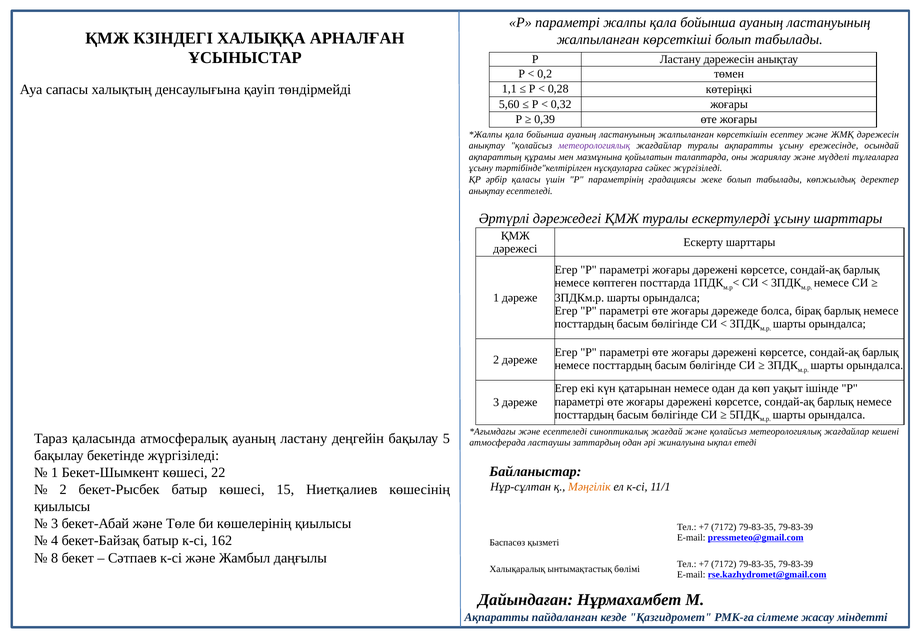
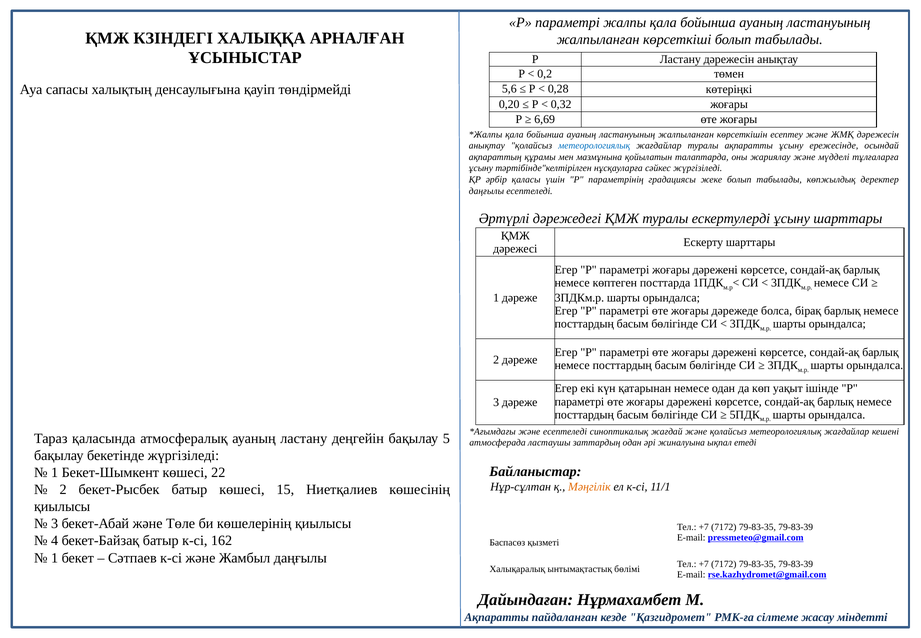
1,1: 1,1 -> 5,6 (509, 89)
5,60: 5,60 -> 0,20 (509, 104)
0,39: 0,39 -> 6,69 (545, 119)
метеорологиялық colour: purple -> blue (594, 146)
анықтау: анықтау -> даңғылы (486, 191)
8: 8 -> 1 (55, 557)
